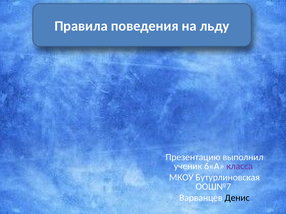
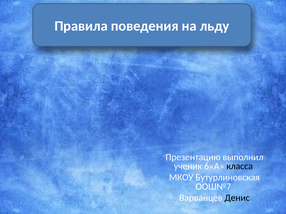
класса colour: purple -> black (240, 167)
